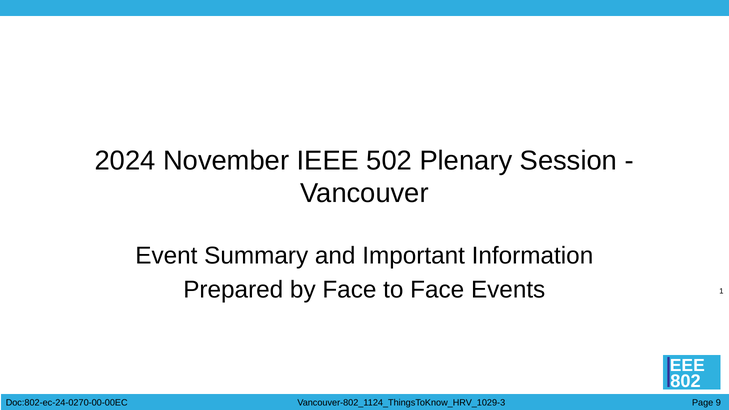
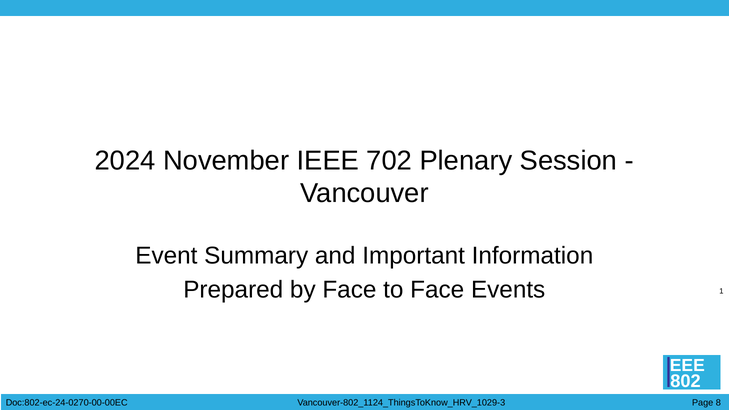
502: 502 -> 702 (389, 161)
9: 9 -> 8 (718, 403)
